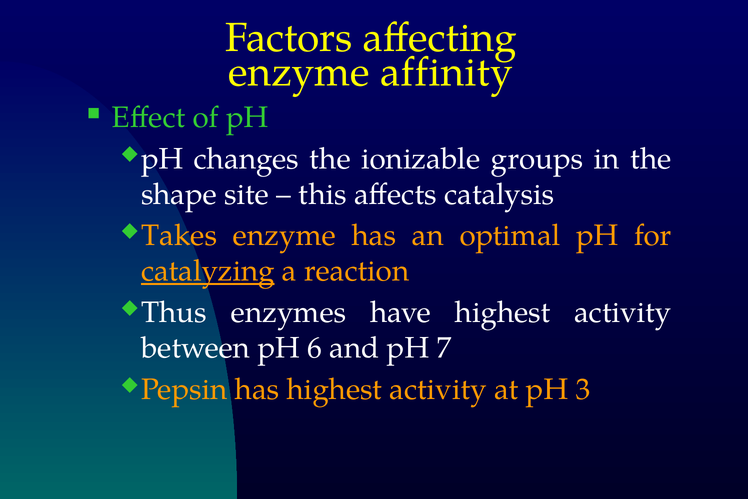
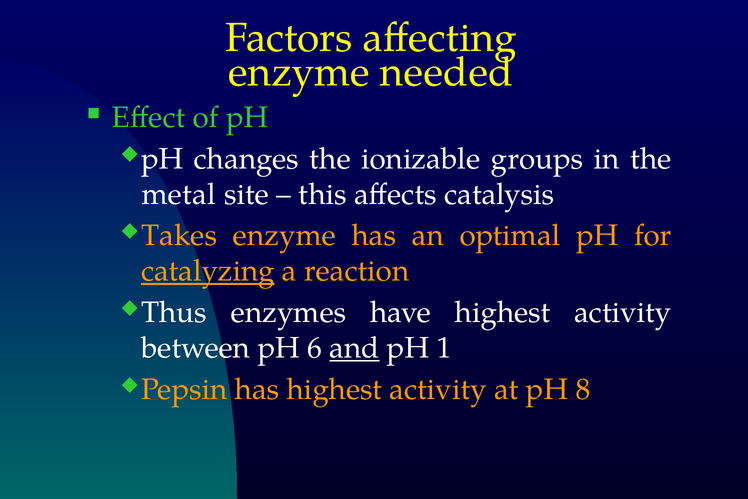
affinity: affinity -> needed (447, 72)
shape: shape -> metal (179, 194)
and underline: none -> present (355, 348)
7: 7 -> 1 (444, 348)
3: 3 -> 8 (583, 389)
